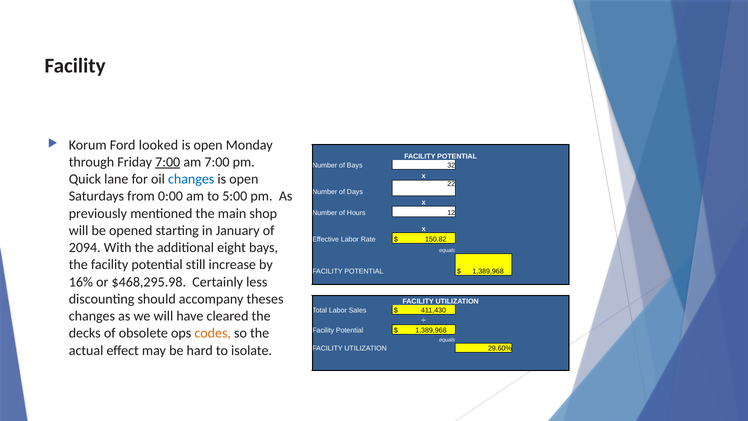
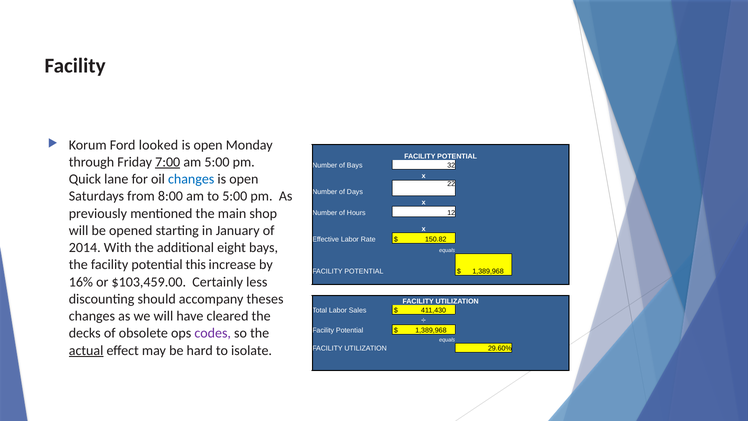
am 7:00: 7:00 -> 5:00 (217, 162)
0:00: 0:00 -> 8:00 (170, 196)
2094: 2094 -> 2014 (85, 248)
still: still -> this (196, 265)
$468,295.98: $468,295.98 -> $103,459.00 (149, 282)
codes colour: orange -> purple (213, 333)
actual underline: none -> present (86, 350)
